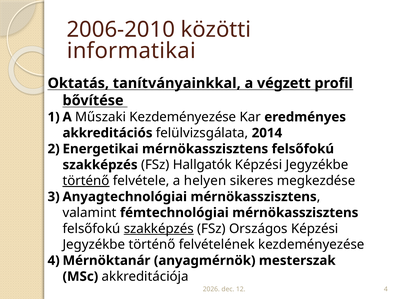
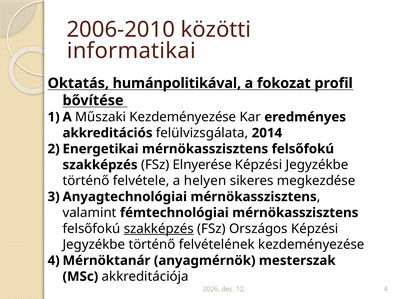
tanítványainkkal: tanítványainkkal -> humánpolitikával (177, 83)
végzett: végzett -> fokozat (284, 83)
Hallgatók: Hallgatók -> Elnyerése (202, 165)
történő underline: present -> none (86, 181)
